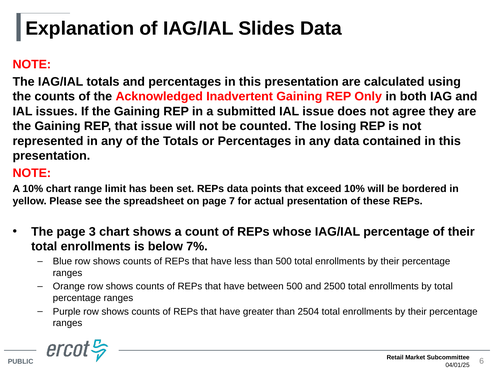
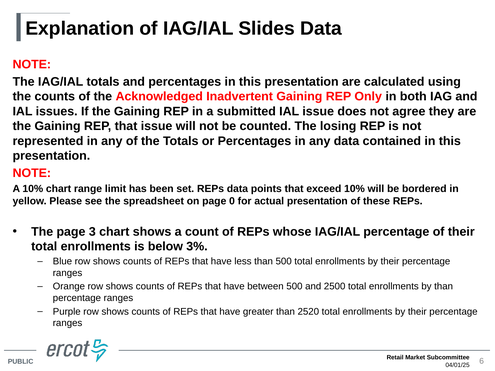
7: 7 -> 0 (232, 201)
7%: 7% -> 3% (197, 247)
by total: total -> than (444, 287)
2504: 2504 -> 2520 (308, 312)
